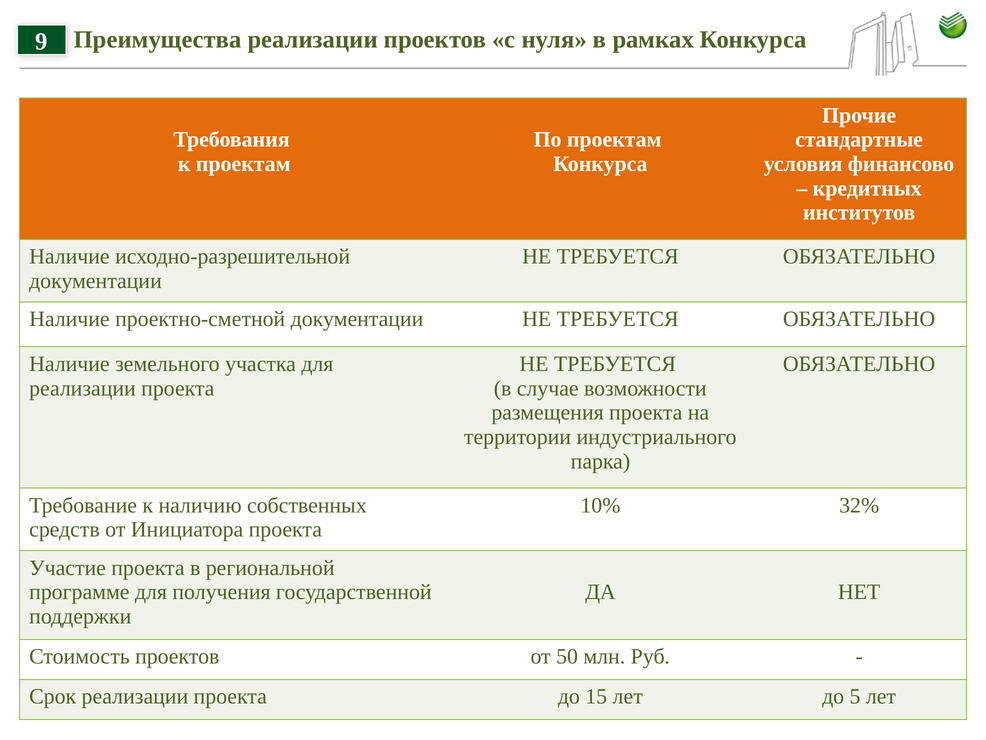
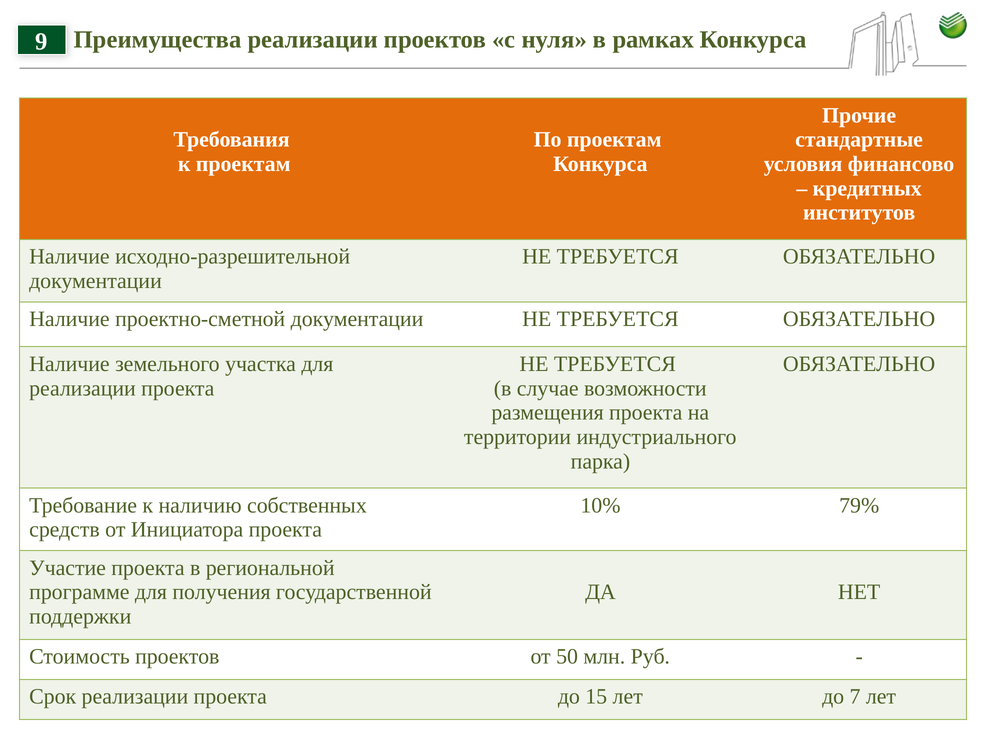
32%: 32% -> 79% (859, 505)
5: 5 -> 7 (855, 696)
